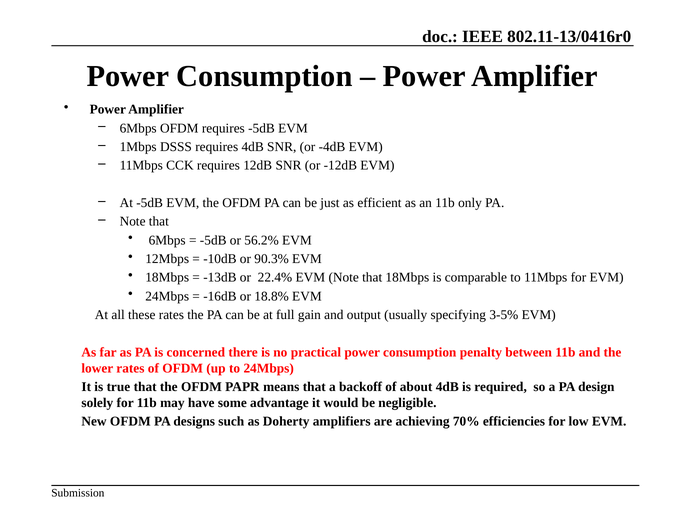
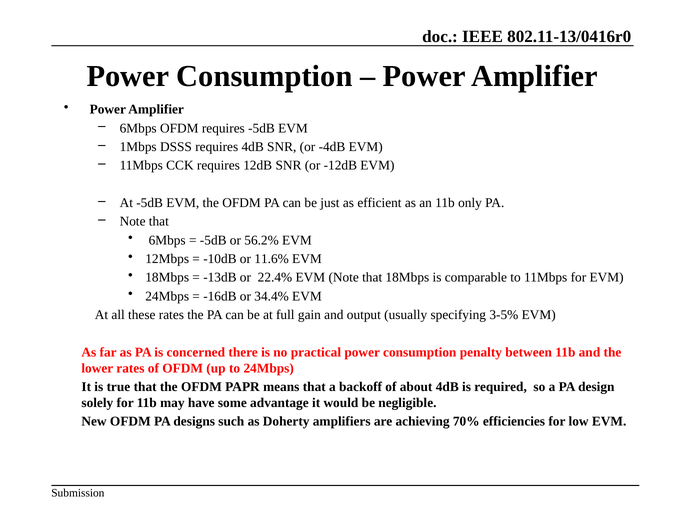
90.3%: 90.3% -> 11.6% (272, 259)
18.8%: 18.8% -> 34.4% (272, 296)
